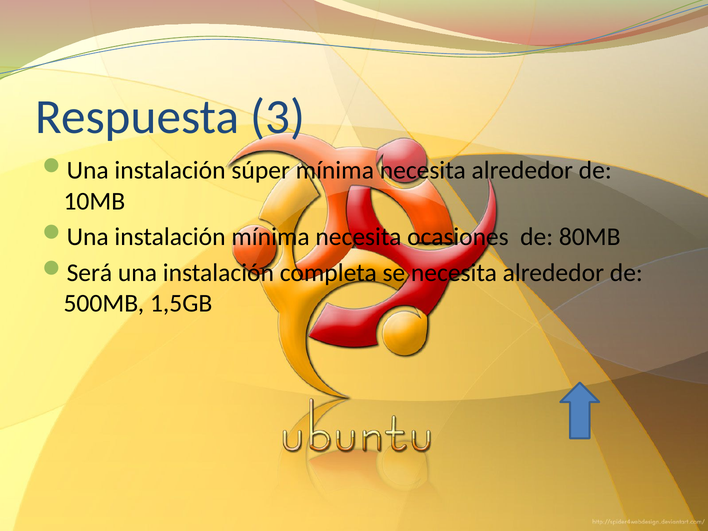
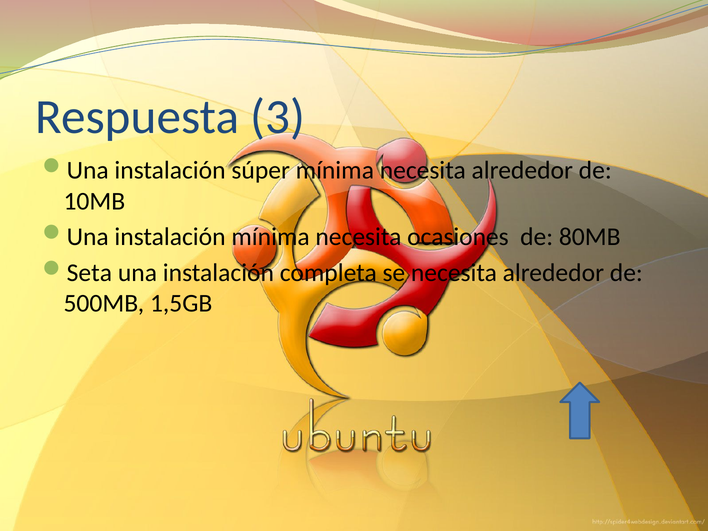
Será: Será -> Seta (89, 273)
